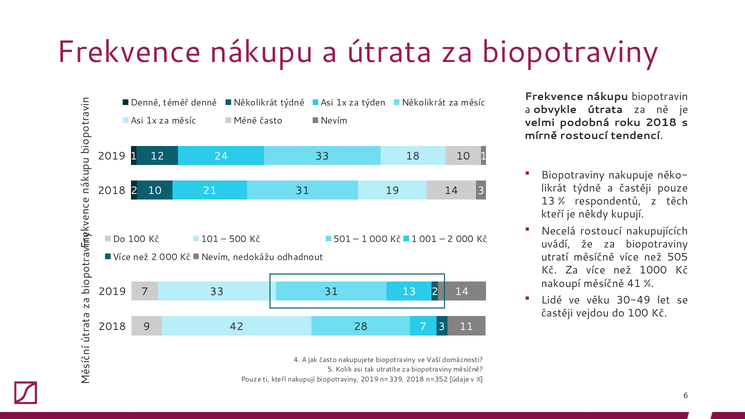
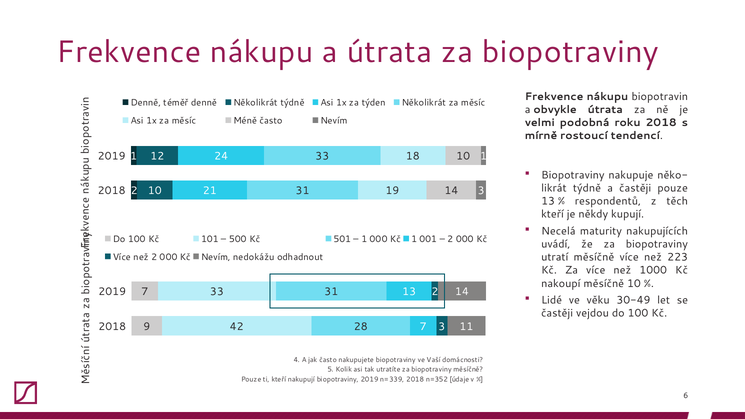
Necelá rostoucí: rostoucí -> maturity (601, 231)
505: 505 -> 223 (678, 257)
měsíčně 41: 41 -> 10 (634, 283)
